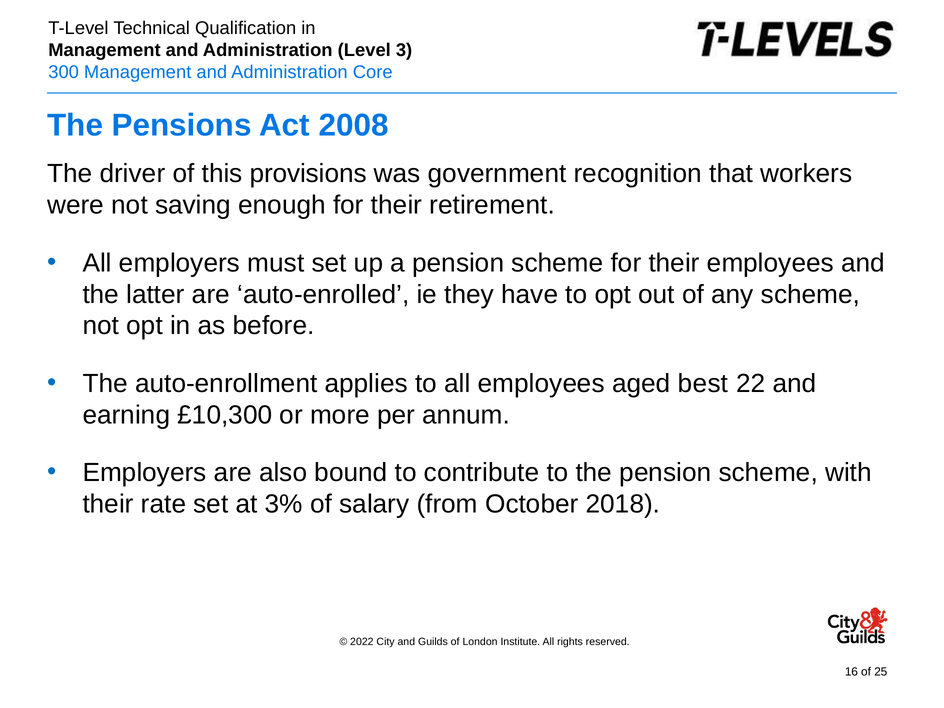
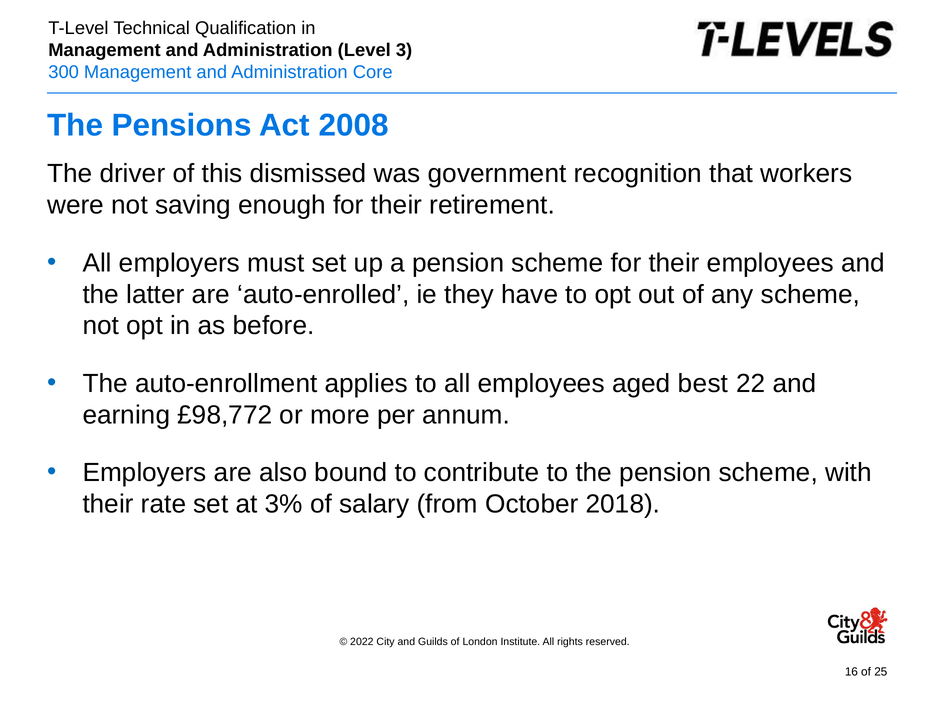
provisions: provisions -> dismissed (308, 174)
£10,300: £10,300 -> £98,772 (225, 415)
